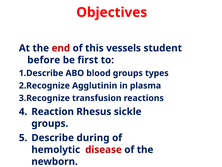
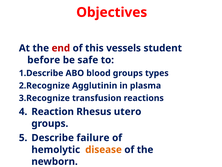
first: first -> safe (88, 60)
sickle: sickle -> utero (128, 111)
during: during -> failure (93, 137)
disease colour: red -> orange (104, 149)
